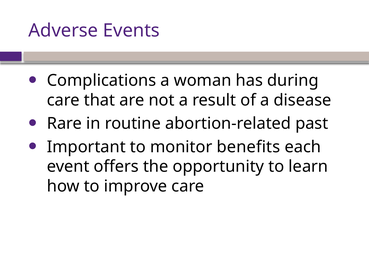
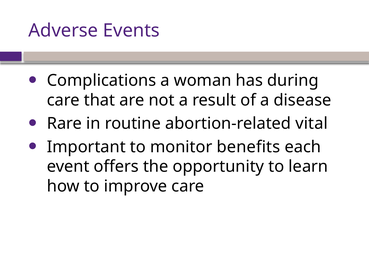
past: past -> vital (312, 123)
